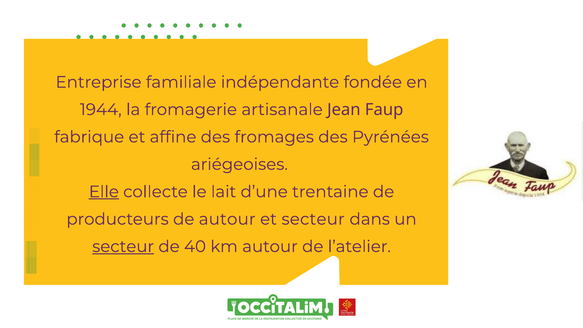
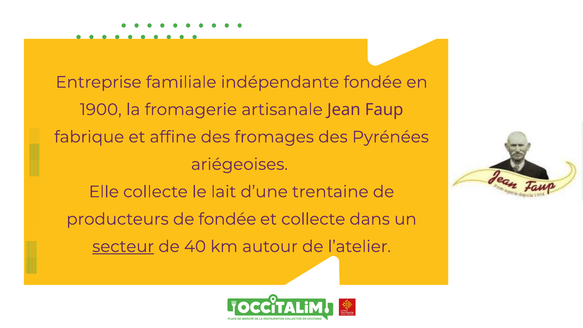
1944: 1944 -> 1900 (101, 110)
Elle underline: present -> none (104, 192)
de autour: autour -> fondée (227, 219)
et secteur: secteur -> collecte (313, 219)
